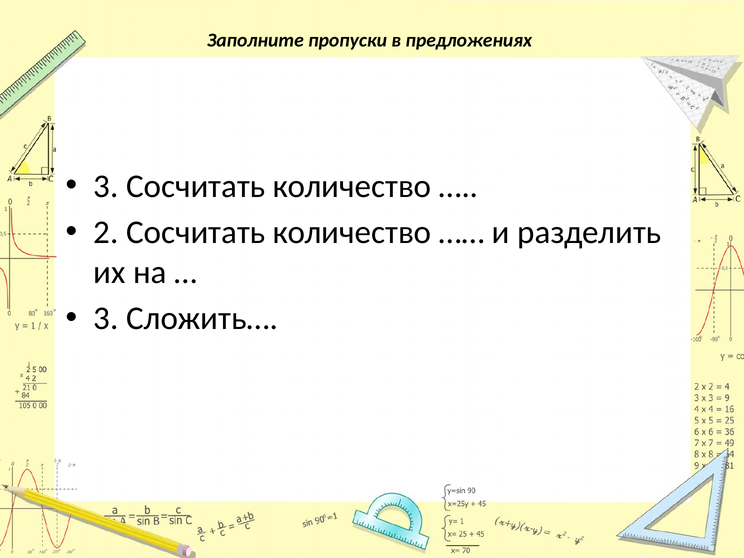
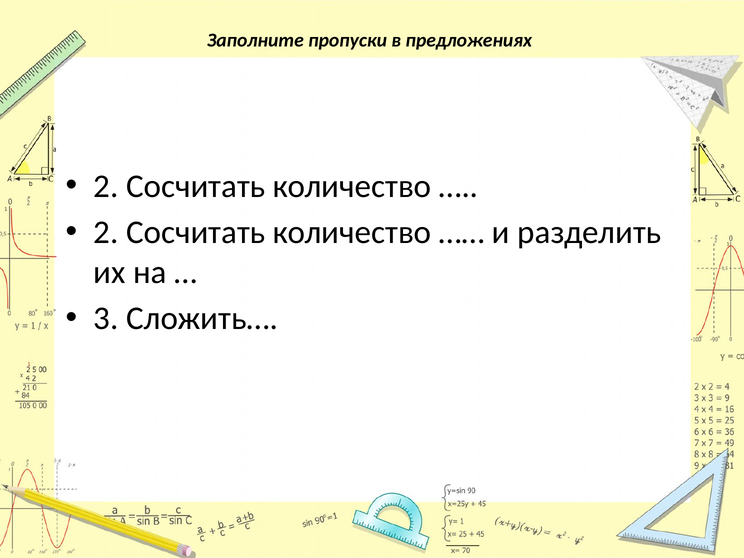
3: 3 -> 2 (106, 186)
